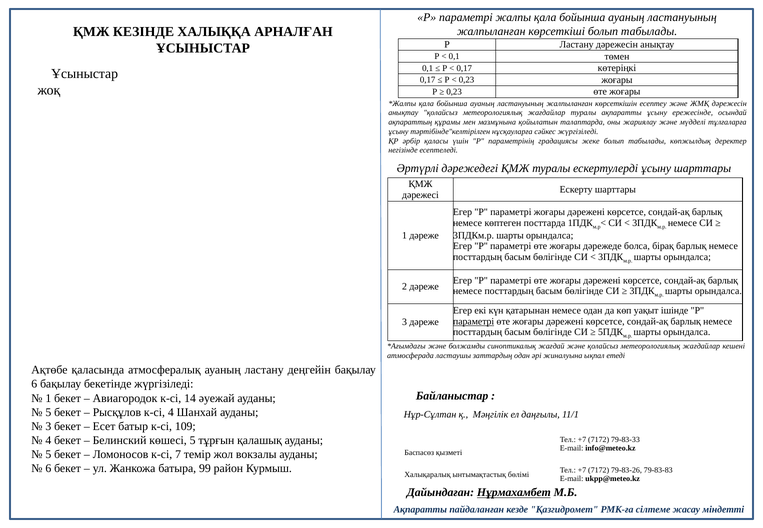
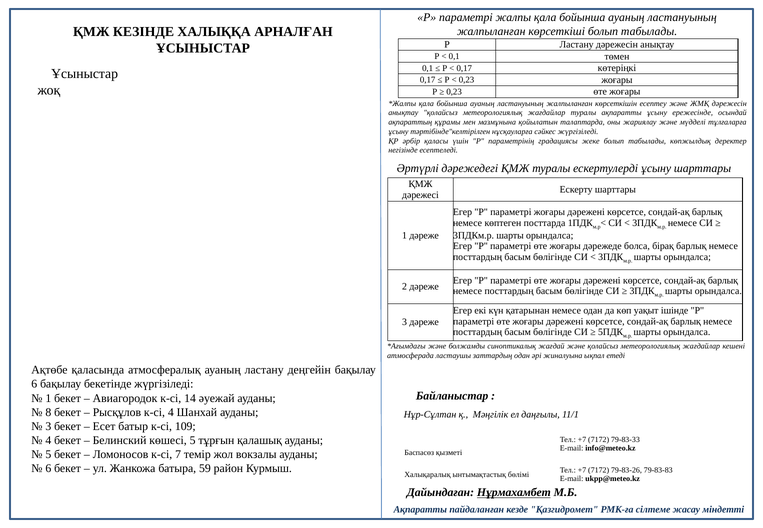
параметрі underline: present -> none (474, 322)
5: 5 -> 8 (48, 412)
99: 99 -> 59 (205, 469)
